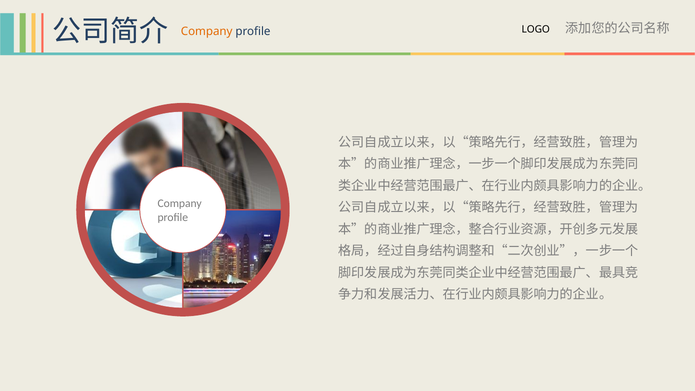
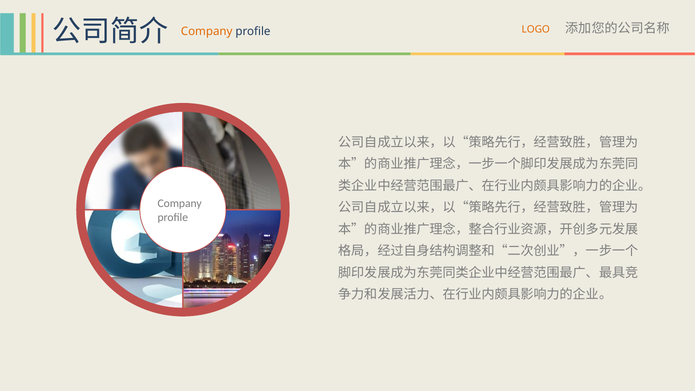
LOGO colour: black -> orange (536, 29)
